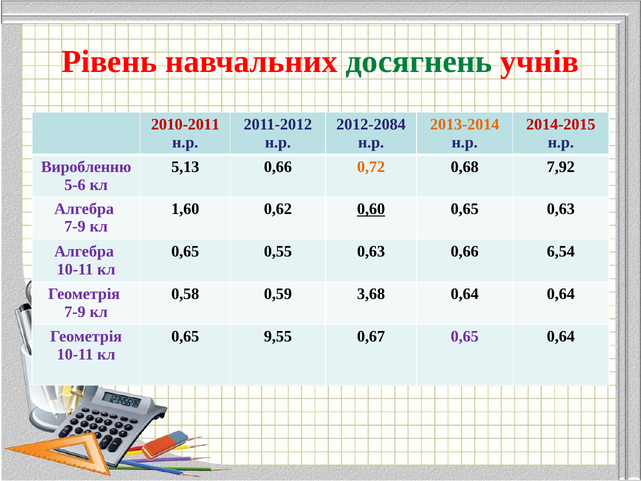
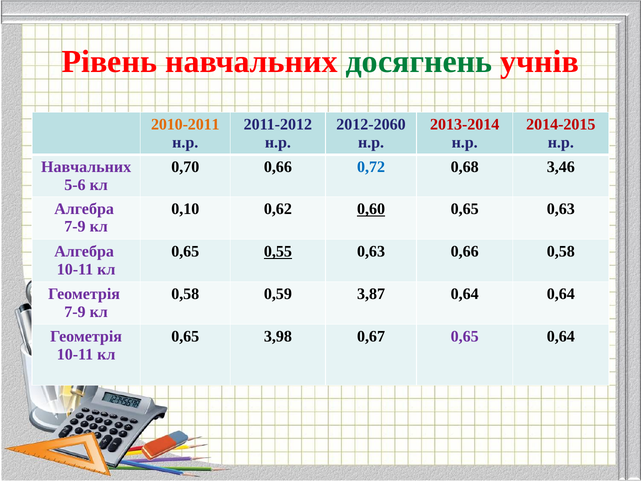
2010-2011 colour: red -> orange (185, 124)
2012-2084: 2012-2084 -> 2012-2060 (371, 124)
2013-2014 colour: orange -> red (465, 124)
Виробленню: Виробленню -> Навчальних (86, 167)
5,13: 5,13 -> 0,70 (185, 167)
0,72 colour: orange -> blue (371, 167)
7,92: 7,92 -> 3,46 (561, 167)
1,60: 1,60 -> 0,10 (185, 209)
0,55 underline: none -> present (278, 251)
0,66 6,54: 6,54 -> 0,58 (561, 251)
3,68: 3,68 -> 3,87 (371, 294)
9,55: 9,55 -> 3,98 (278, 336)
